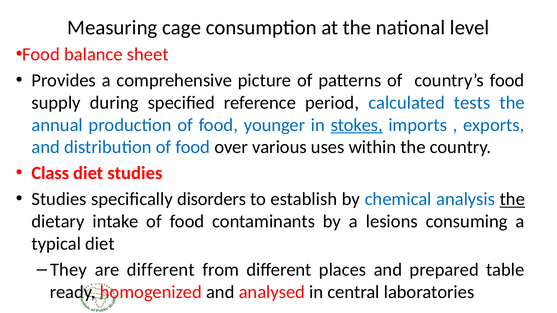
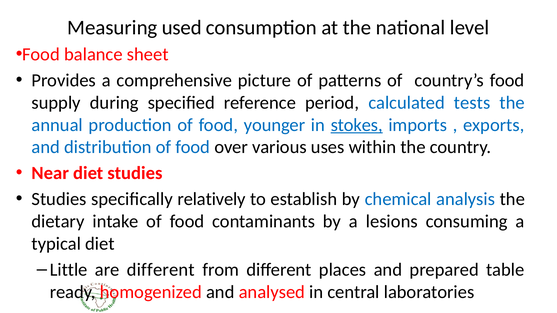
cage: cage -> used (182, 28)
Class: Class -> Near (50, 173)
disorders: disorders -> relatively (212, 199)
the underline: present -> none (512, 199)
They: They -> Little (69, 270)
